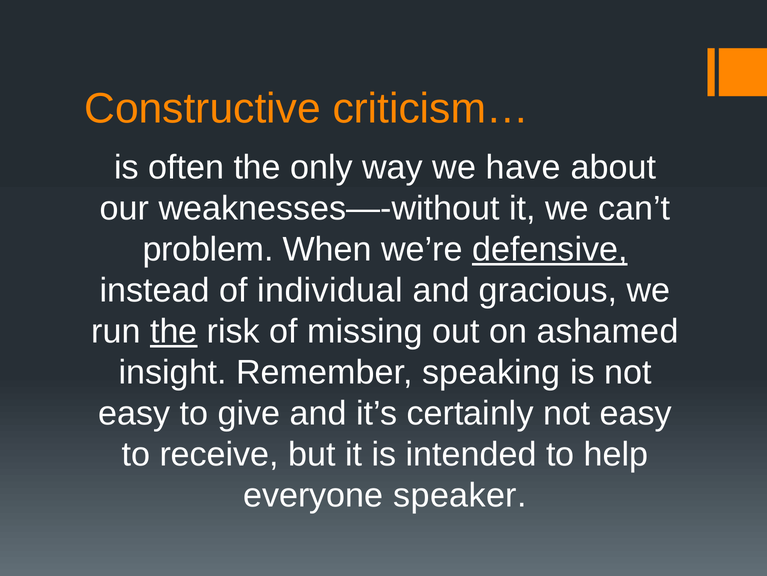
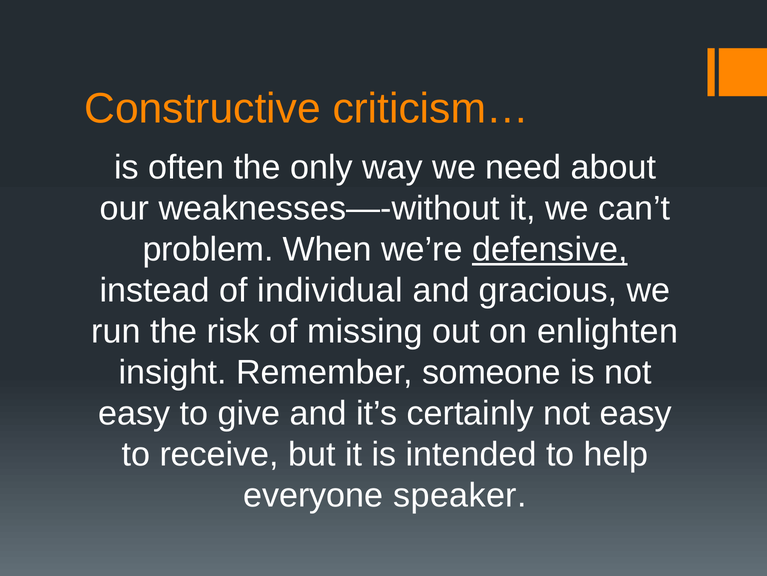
have: have -> need (523, 167)
the underline: present -> none (174, 331)
ashamed: ashamed -> enlighten (608, 331)
speaking: speaking -> someone (491, 372)
